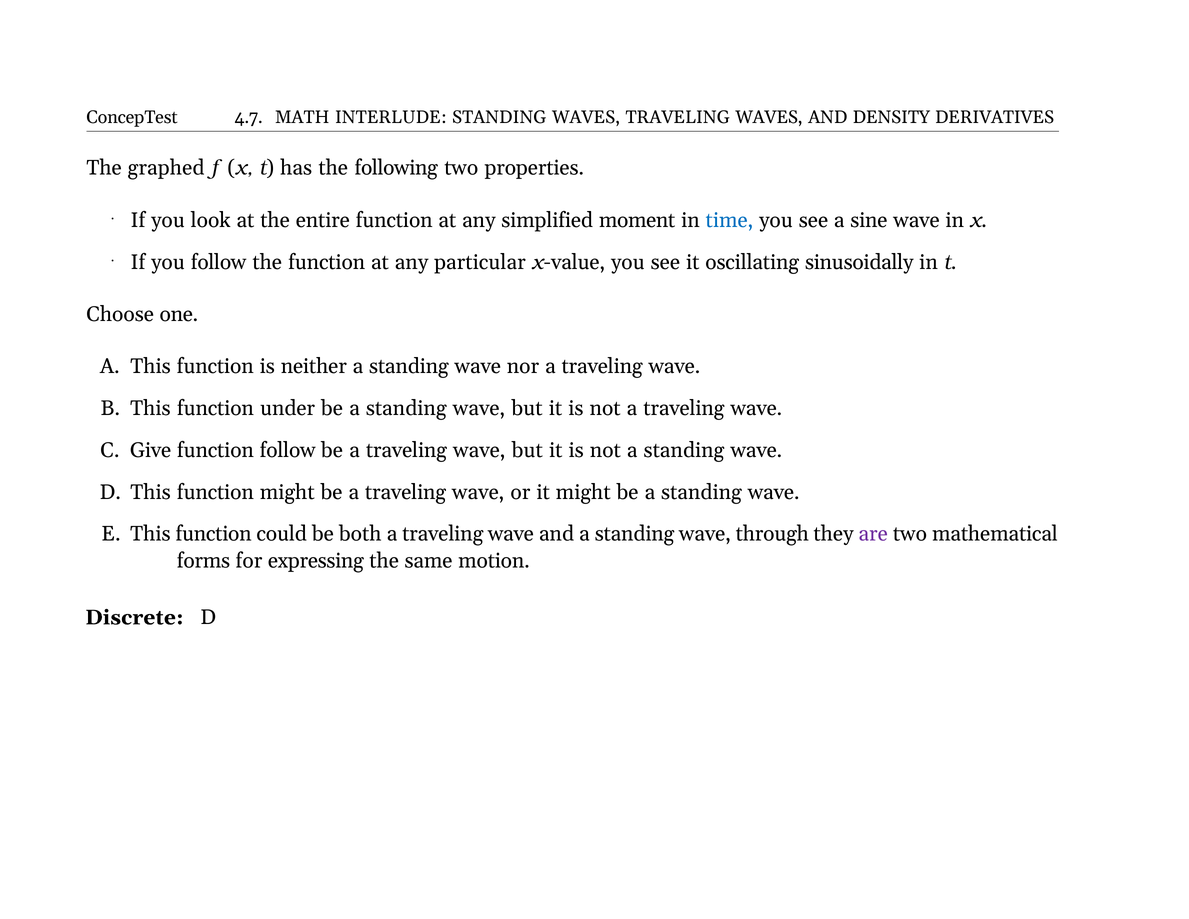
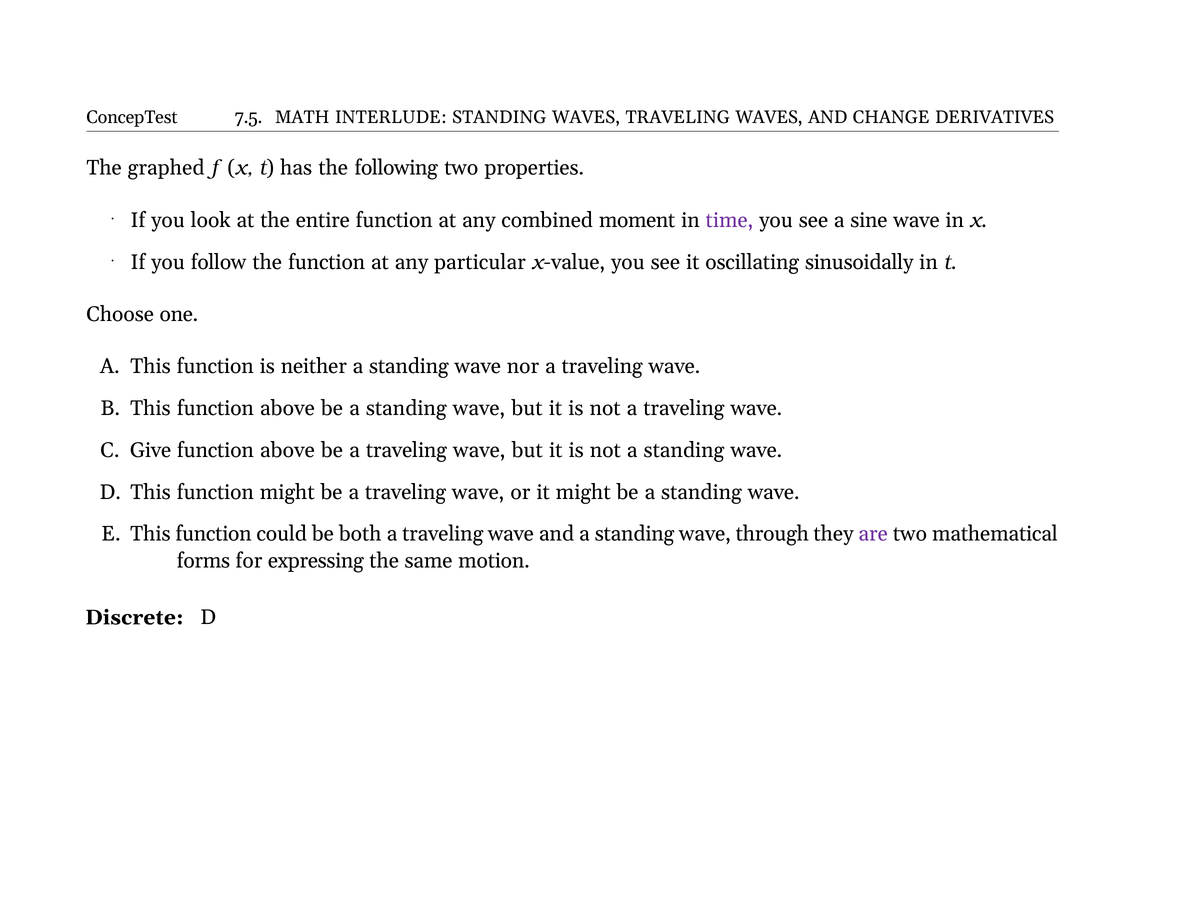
4.7: 4.7 -> 7.5 (249, 117)
DENSITY: DENSITY -> CHANGE (891, 117)
simplified: simplified -> combined (547, 220)
time colour: blue -> purple (730, 220)
This function under: under -> above (287, 408)
follow: follow -> above (287, 450)
